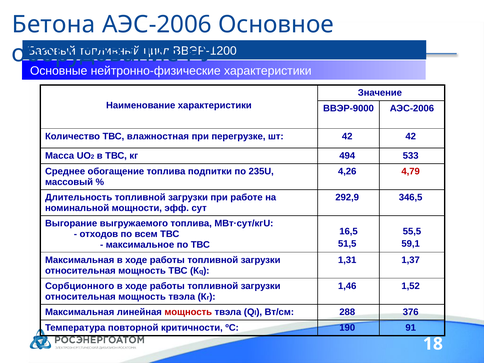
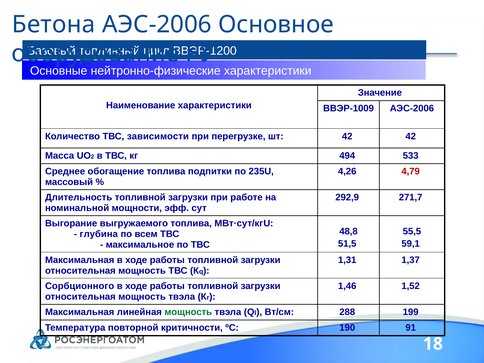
ВВЭР-9000: ВВЭР-9000 -> ВВЭР-1009 (349, 108)
влажностная: влажностная -> зависимости (158, 136)
346,5: 346,5 -> 271,7 (411, 197)
16,5: 16,5 -> 48,8 (349, 231)
отходов: отходов -> глубина (99, 234)
мощность colour: red -> green (188, 312)
376: 376 -> 199 (411, 312)
